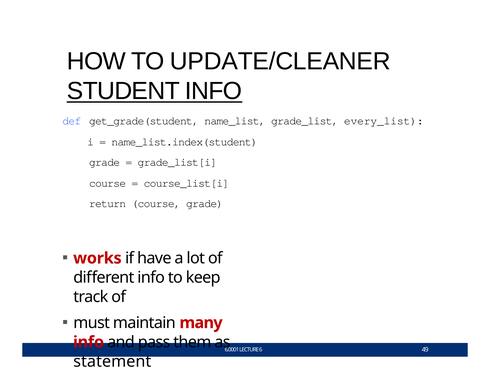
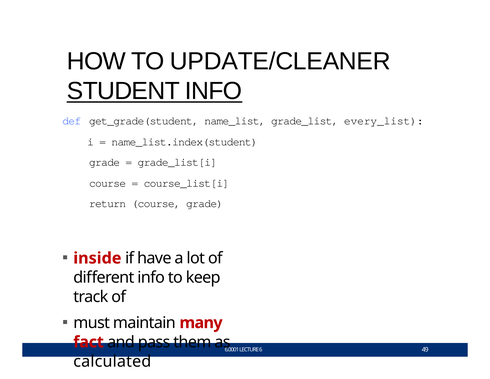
works: works -> inside (97, 258)
info: info -> fact (89, 342)
statement: statement -> calculated (112, 361)
